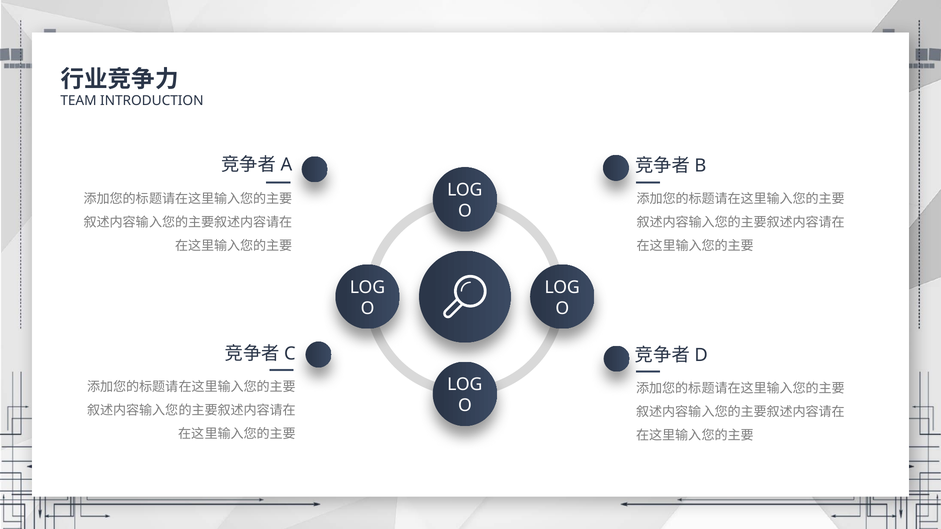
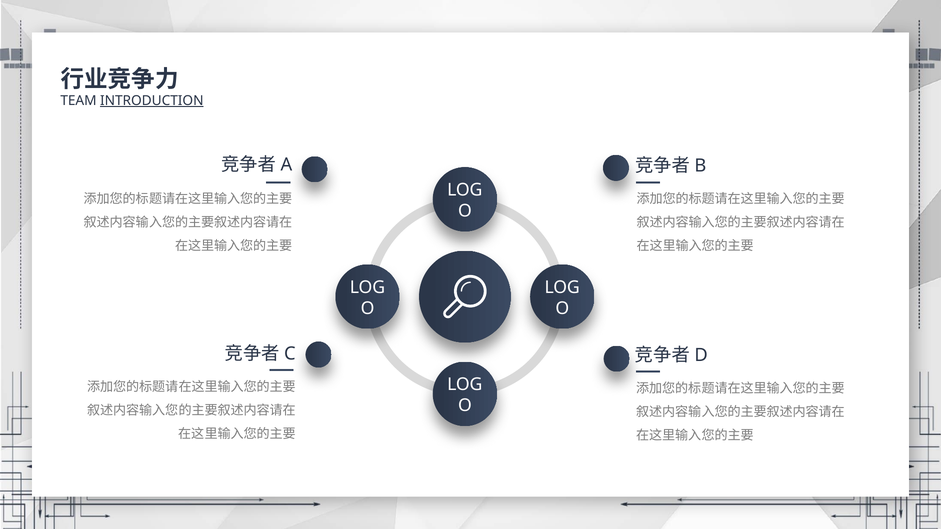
INTRODUCTION underline: none -> present (152, 101)
